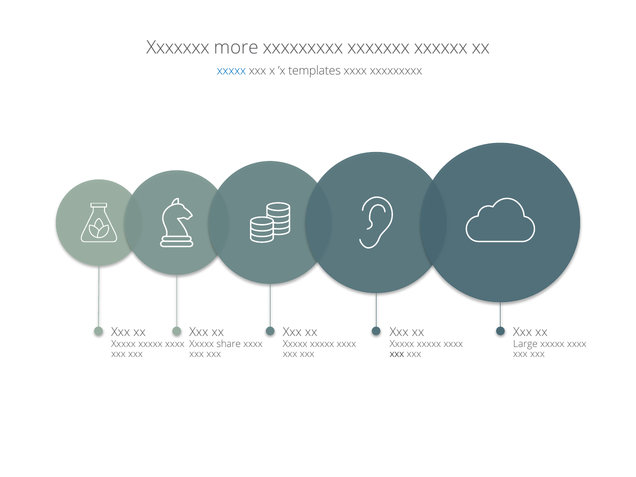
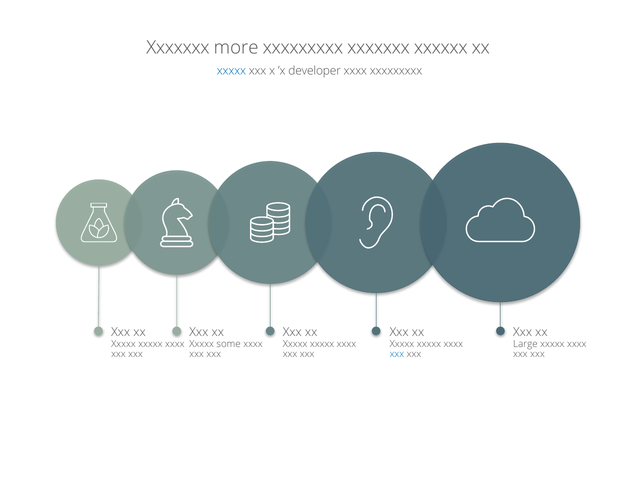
templates: templates -> developer (315, 71)
share: share -> some (229, 344)
xxx colour: black -> blue (397, 354)
